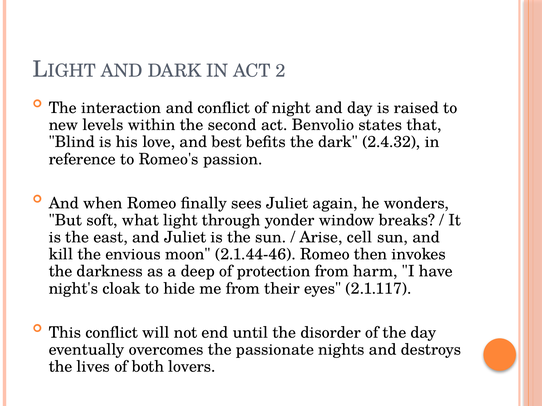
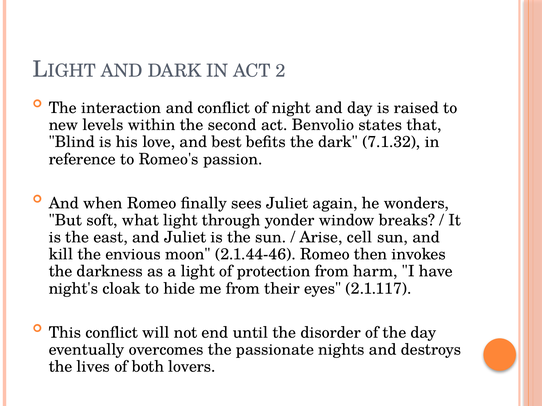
2.4.32: 2.4.32 -> 7.1.32 (391, 142)
a deep: deep -> light (198, 272)
